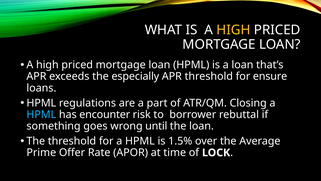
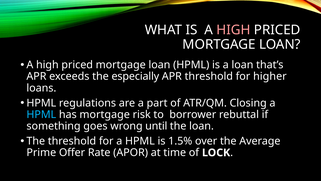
HIGH colour: yellow -> pink (233, 30)
ensure: ensure -> higher (270, 76)
has encounter: encounter -> mortgage (105, 114)
